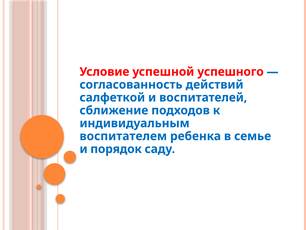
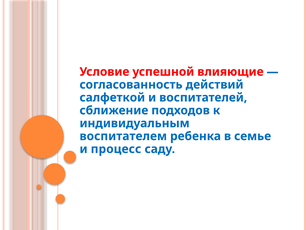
успешного: успешного -> влияющие (230, 72)
порядок: порядок -> процесс (116, 149)
